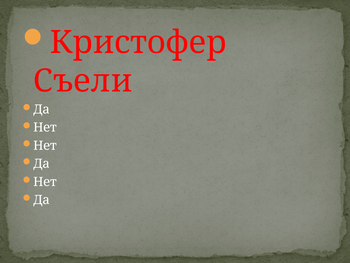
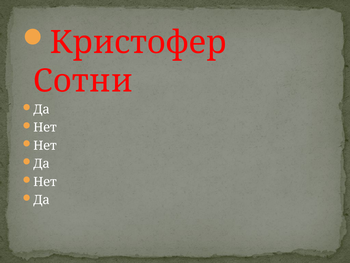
Съели: Съели -> Сотни (83, 81)
